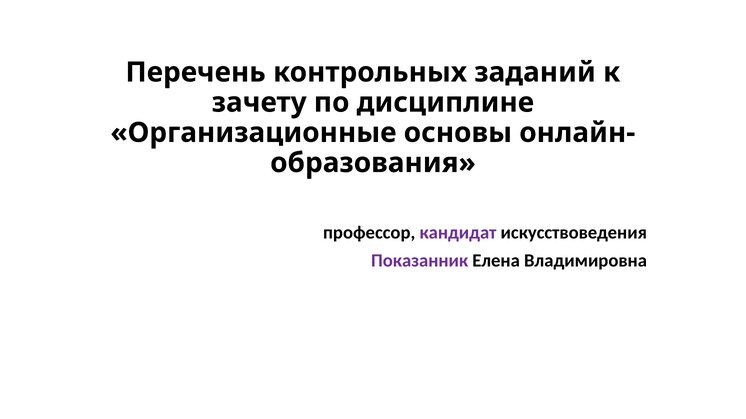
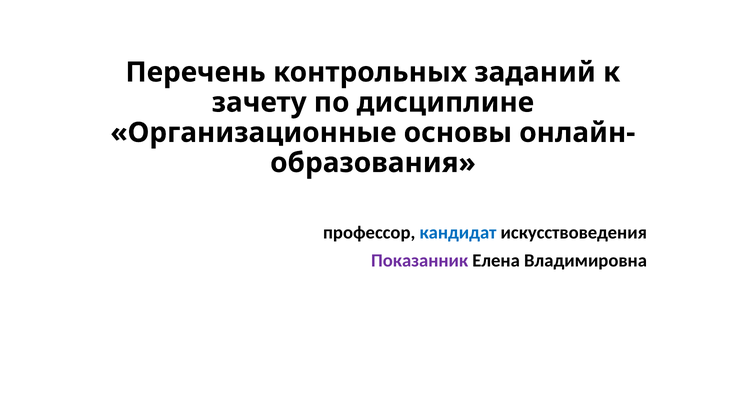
кандидат colour: purple -> blue (458, 233)
